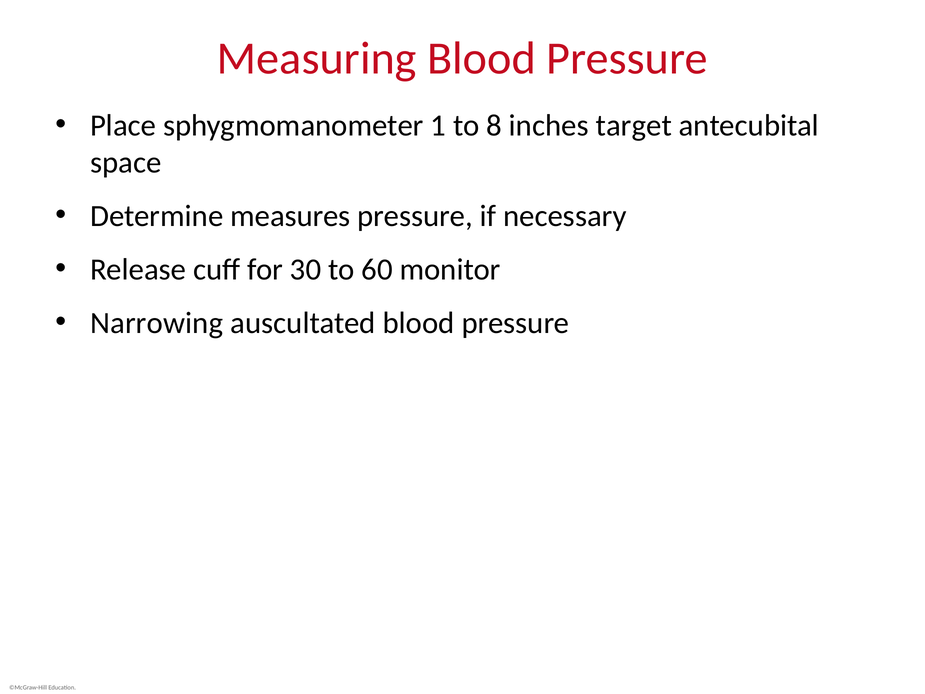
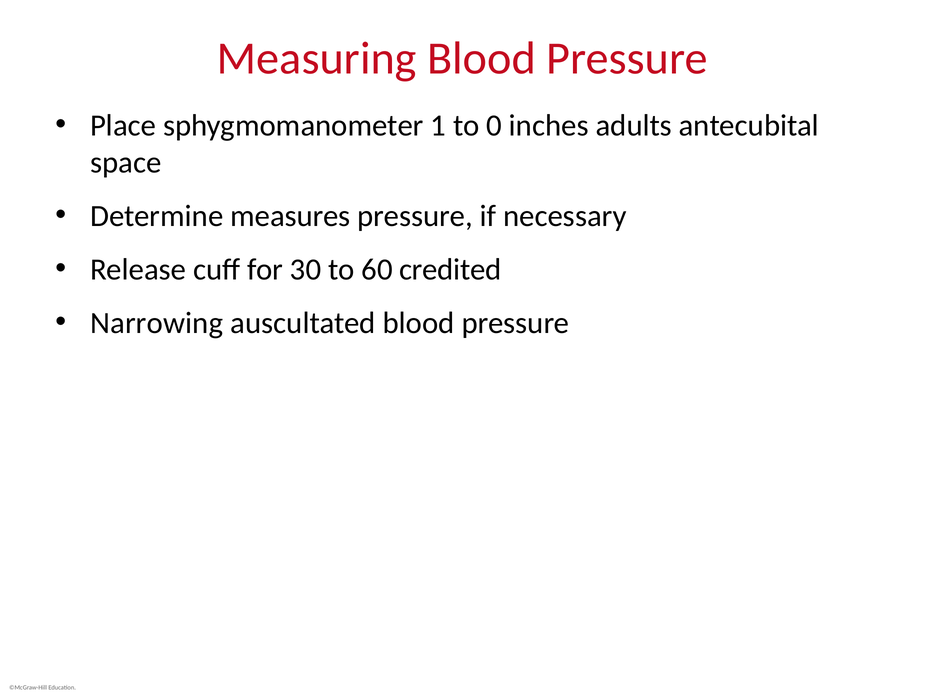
8: 8 -> 0 (494, 125)
target: target -> adults (634, 125)
monitor: monitor -> credited (450, 269)
